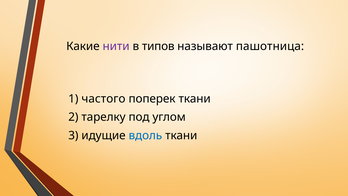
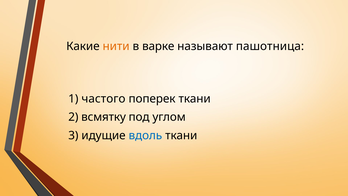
нити colour: purple -> orange (116, 46)
типов: типов -> варке (158, 46)
тарелку: тарелку -> всмятку (104, 117)
